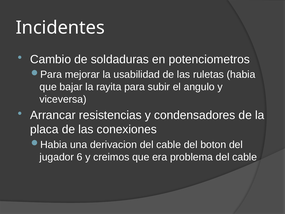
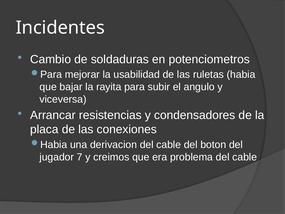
6: 6 -> 7 (80, 157)
